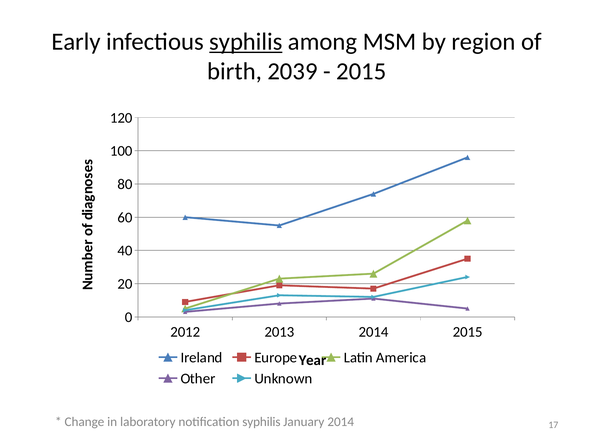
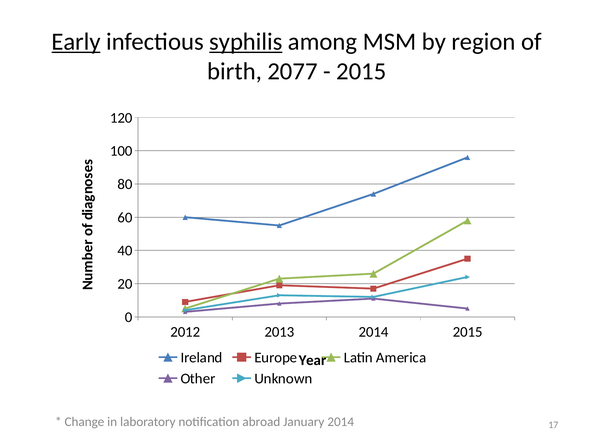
Early underline: none -> present (76, 42)
2039: 2039 -> 2077 (292, 72)
notification syphilis: syphilis -> abroad (261, 422)
